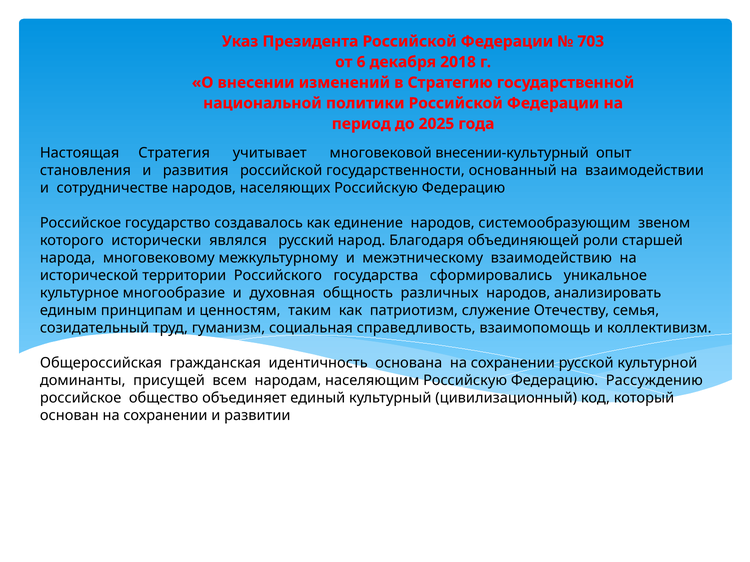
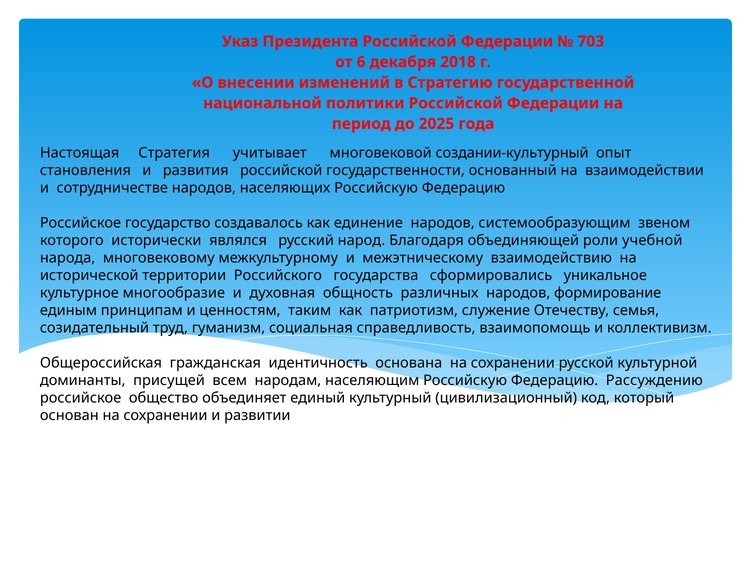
внесении-культурный: внесении-культурный -> создании-культурный (512, 153)
старшей: старшей -> учебной (652, 241)
анализировать: анализировать -> формирование (608, 293)
